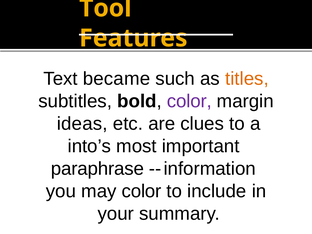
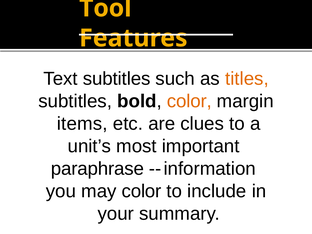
Text became: became -> subtitles (117, 79)
color colour: purple -> orange (189, 101)
ideas: ideas -> items (82, 124)
into’s: into’s -> unit’s (89, 146)
